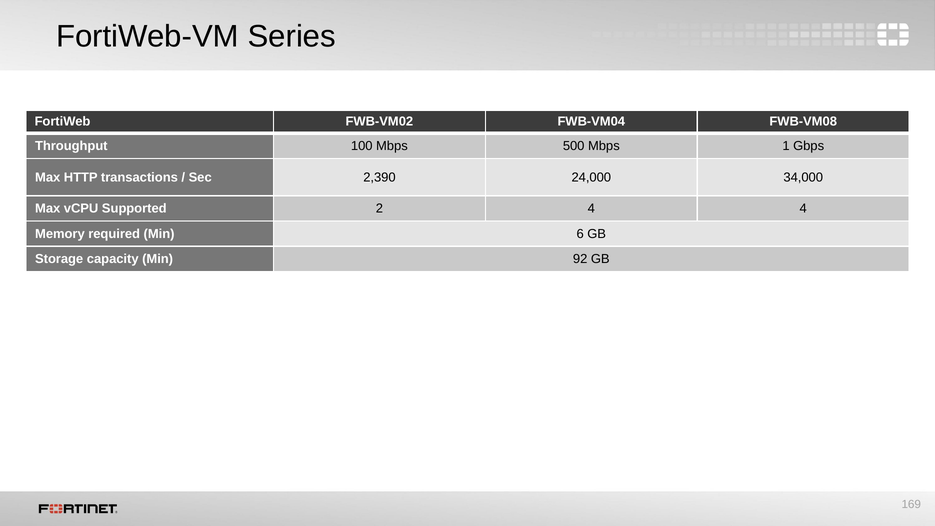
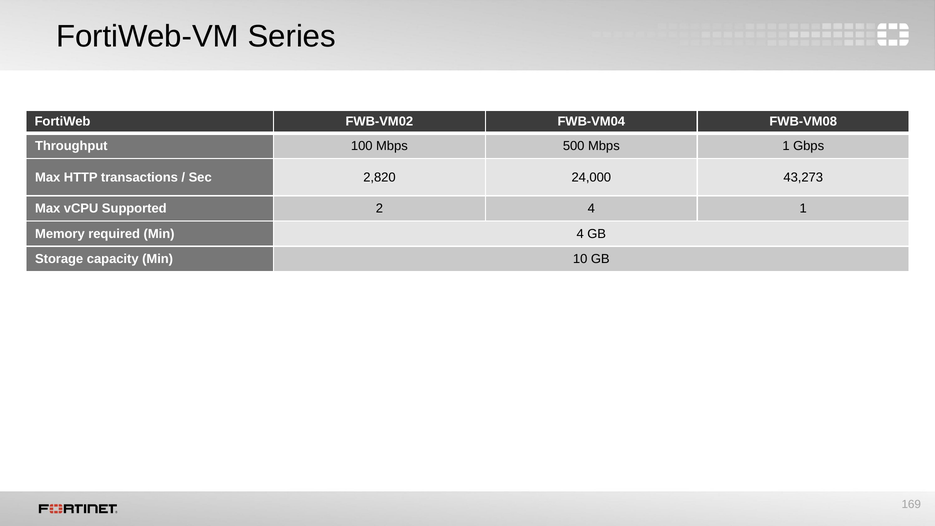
2,390: 2,390 -> 2,820 (379, 177)
34,000: 34,000 -> 43,273 (803, 177)
4 4: 4 -> 1 (803, 209)
Min 6: 6 -> 4 (580, 234)
92: 92 -> 10 (580, 259)
